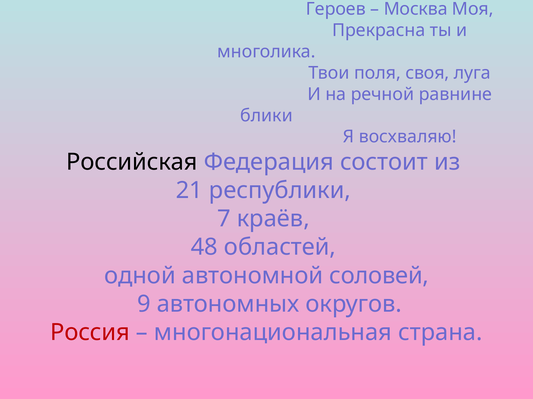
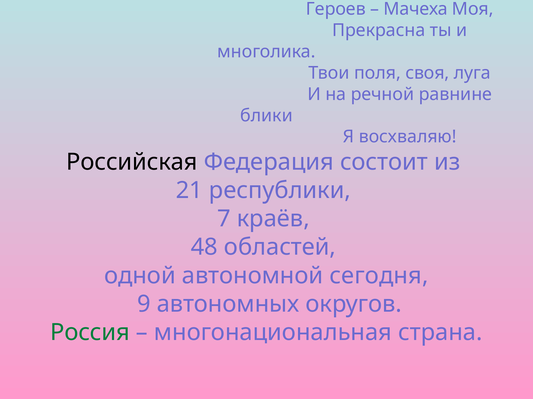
Москва: Москва -> Мачеха (416, 9)
соловей: соловей -> сегодня (379, 276)
Россия colour: red -> green (90, 333)
